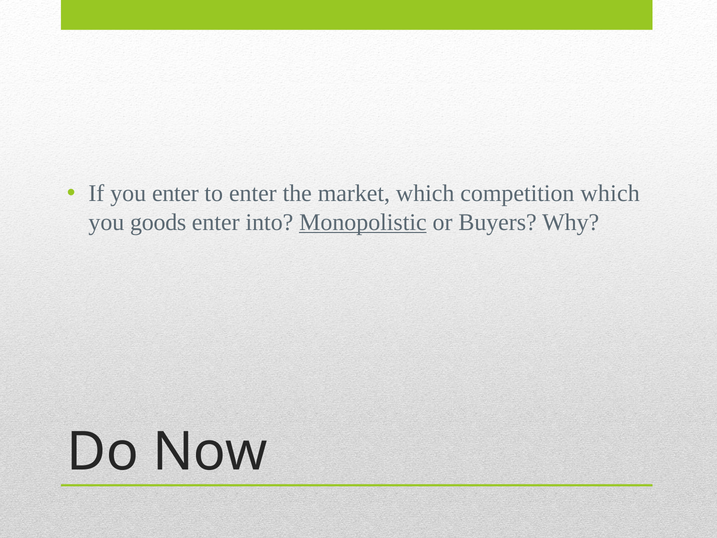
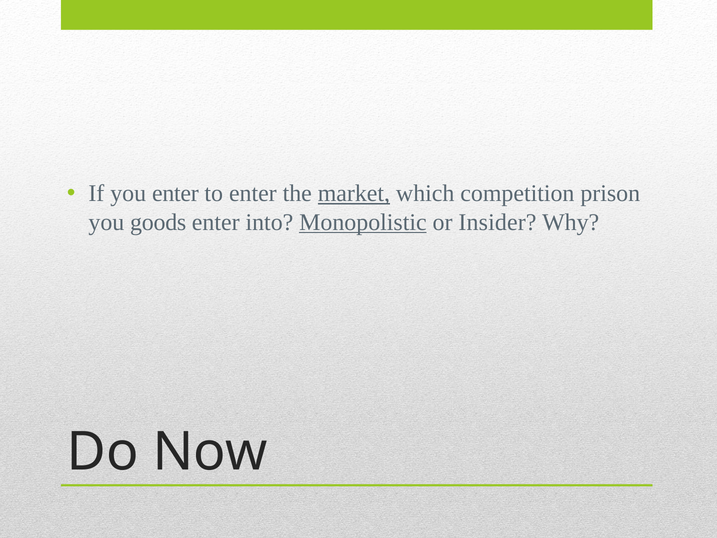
market underline: none -> present (354, 193)
competition which: which -> prison (610, 193)
Buyers: Buyers -> Insider (497, 222)
